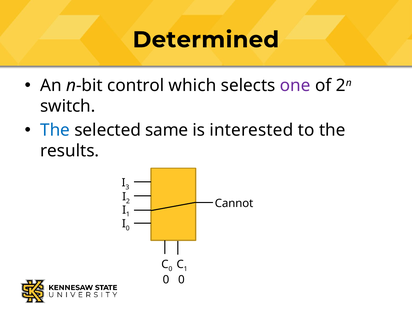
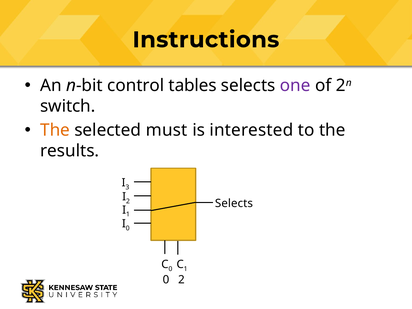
Determined: Determined -> Instructions (206, 40)
which: which -> tables (193, 86)
The colour: blue -> orange (55, 130)
same: same -> must (167, 130)
Cannot: Cannot -> Selects (234, 203)
0 0: 0 -> 2 (181, 280)
